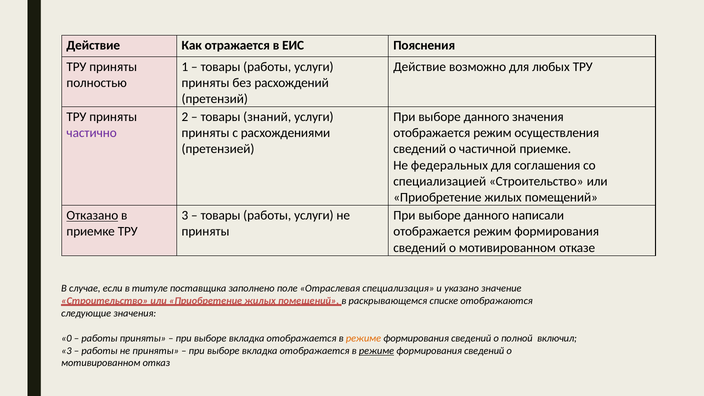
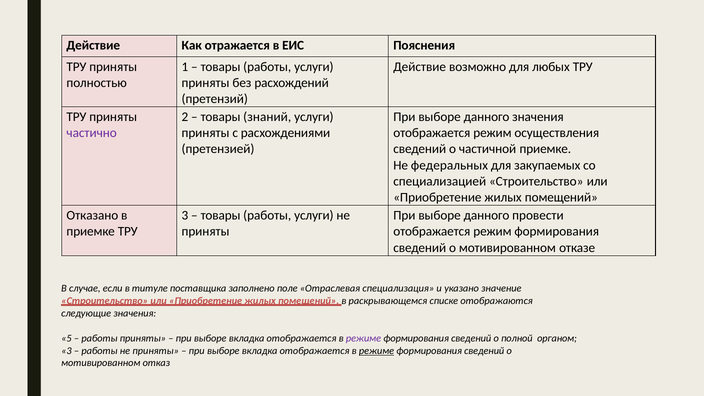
соглашения: соглашения -> закупаемых (547, 165)
Отказано underline: present -> none (92, 215)
написали: написали -> провести (538, 215)
0: 0 -> 5 (66, 338)
режиме colour: orange -> purple (363, 338)
включил: включил -> органом (557, 338)
